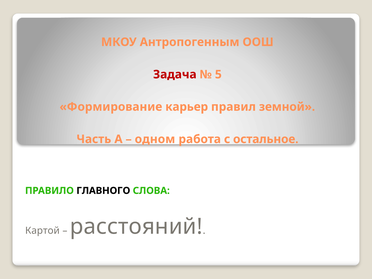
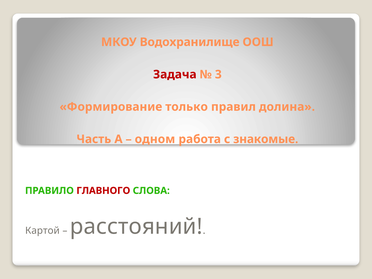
Антропогенным: Антропогенным -> Водохранилище (190, 42)
5: 5 -> 3 (218, 74)
карьер: карьер -> только (187, 107)
земной: земной -> долина (287, 107)
остальное: остальное -> знакомые (266, 139)
ГЛАВНОГО colour: black -> red (103, 191)
